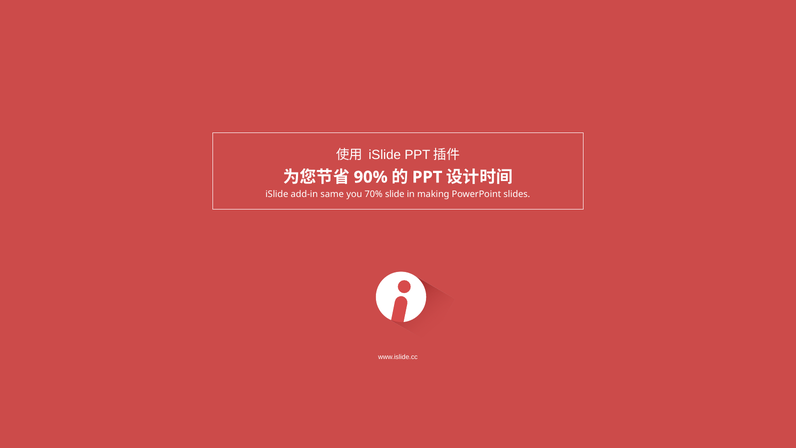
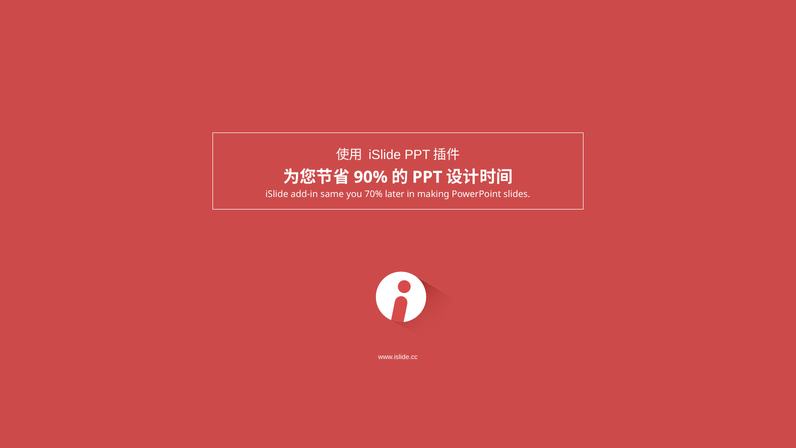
slide: slide -> later (395, 194)
